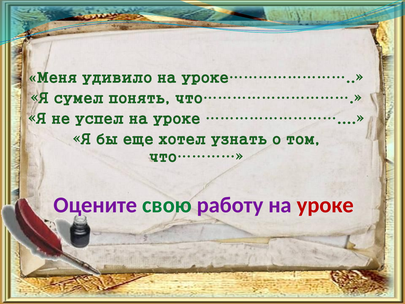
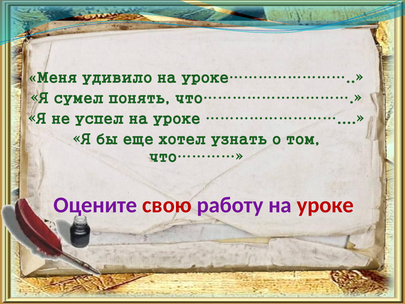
свою colour: green -> red (167, 205)
